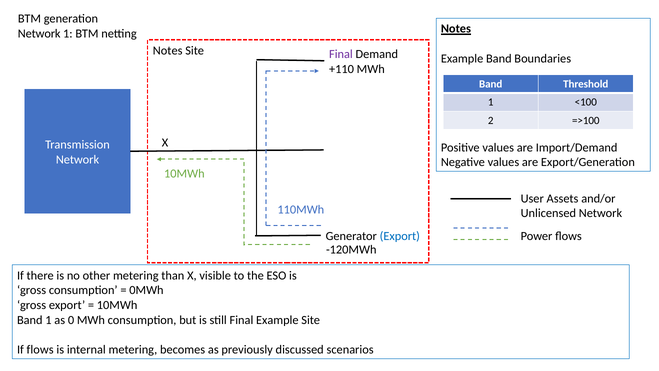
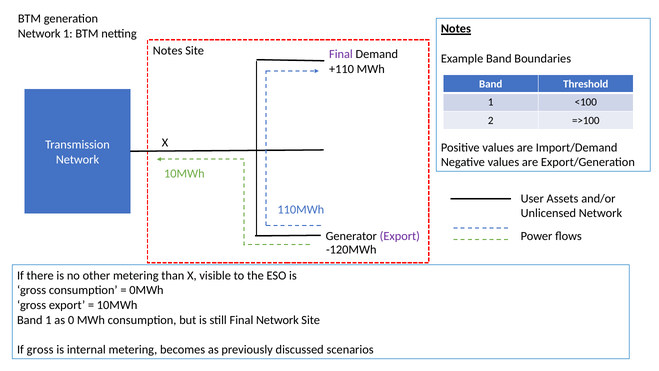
Export colour: blue -> purple (400, 236)
Final Example: Example -> Network (277, 320)
If flows: flows -> gross (40, 349)
